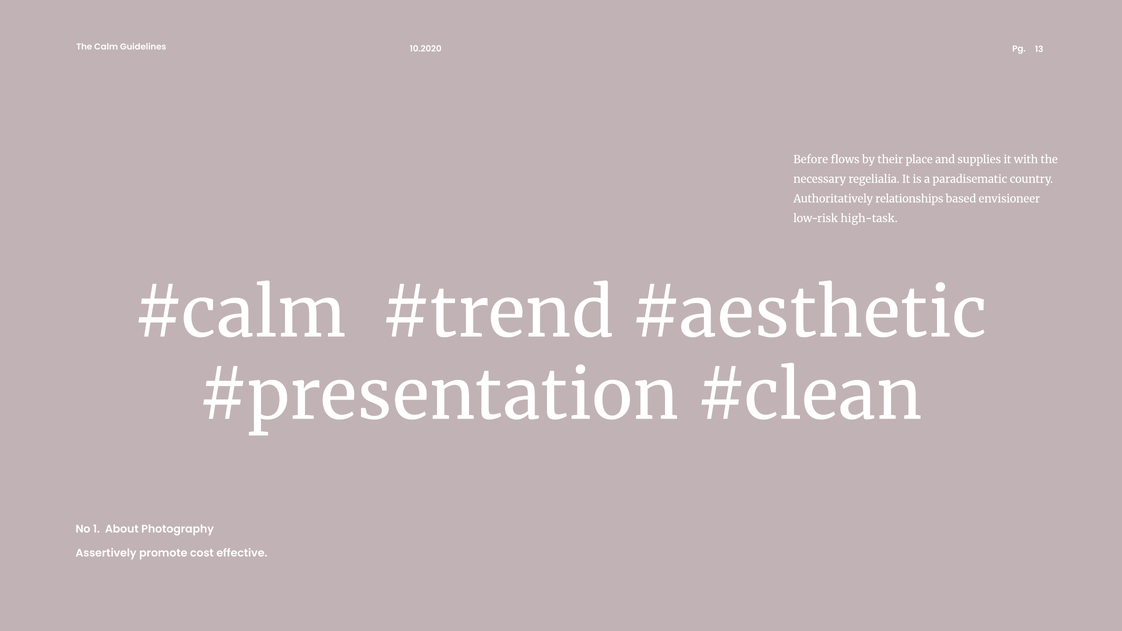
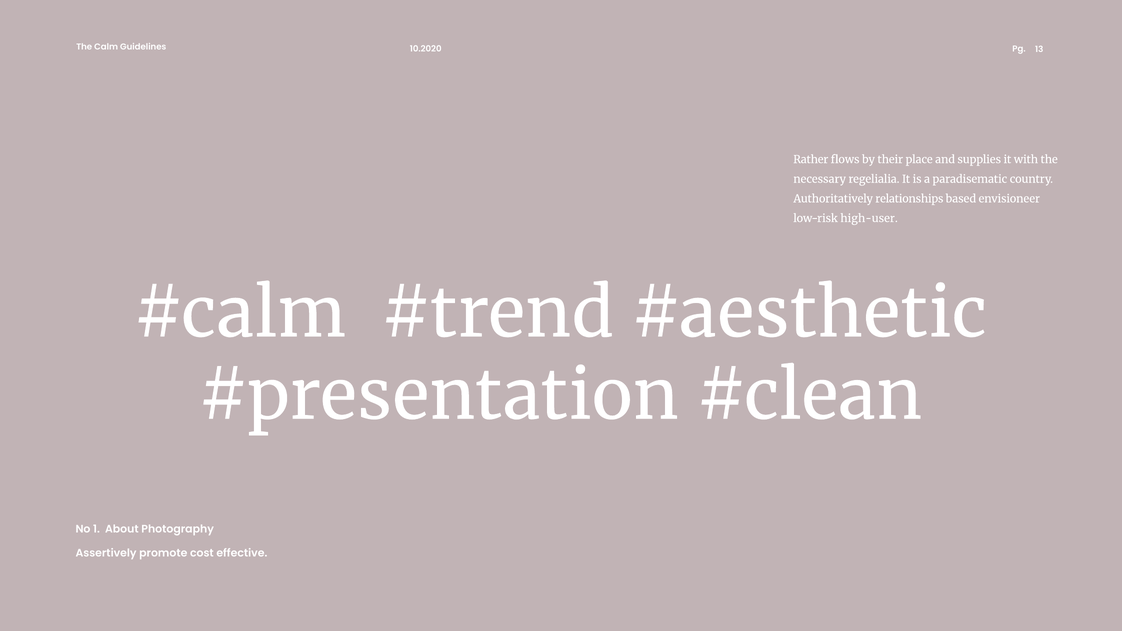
Before: Before -> Rather (811, 160)
high-task: high-task -> high-user (869, 219)
